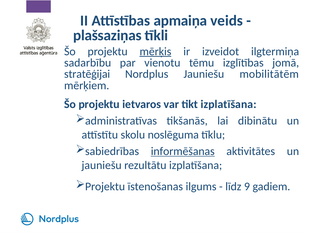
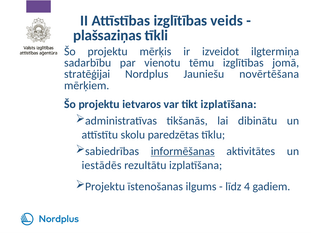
Attīstības apmaiņa: apmaiņa -> izglītības (180, 21)
mērķis underline: present -> none (155, 52)
mobilitātēm: mobilitātēm -> novērtēšana (269, 74)
noslēguma: noslēguma -> paredzētas (173, 135)
jauniešu: jauniešu -> iestādēs (102, 166)
9: 9 -> 4 (247, 187)
